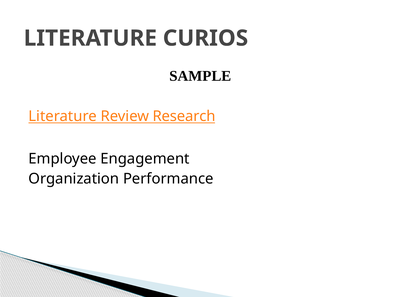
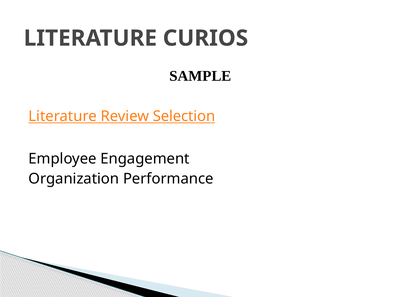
Research: Research -> Selection (184, 116)
